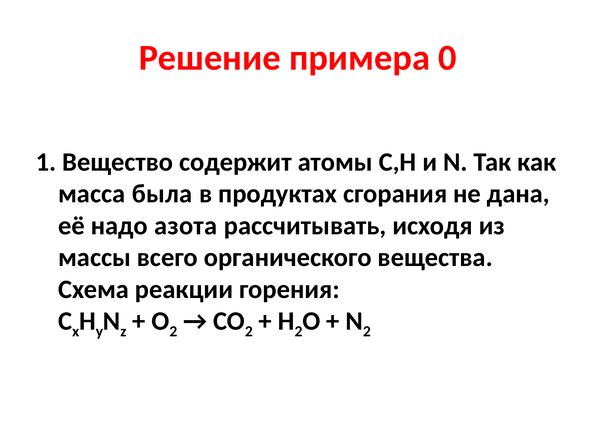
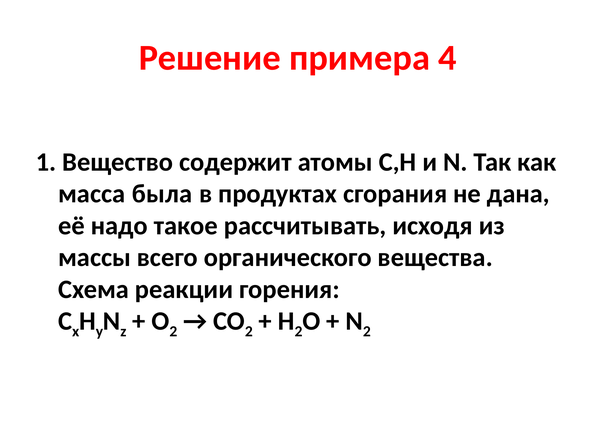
0: 0 -> 4 (447, 58)
азота: азота -> такое (186, 226)
